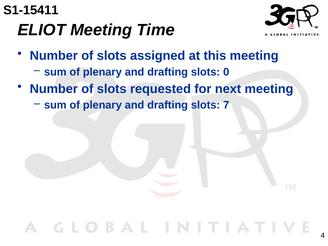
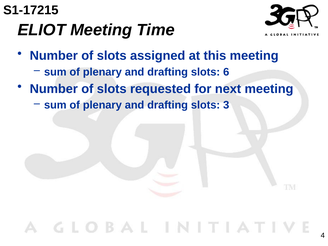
S1-15411: S1-15411 -> S1-17215 (31, 10)
0: 0 -> 6 (226, 72)
7: 7 -> 3 (226, 105)
